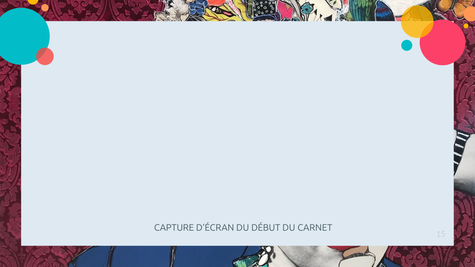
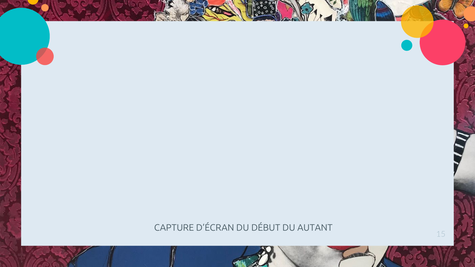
CARNET: CARNET -> AUTANT (315, 228)
